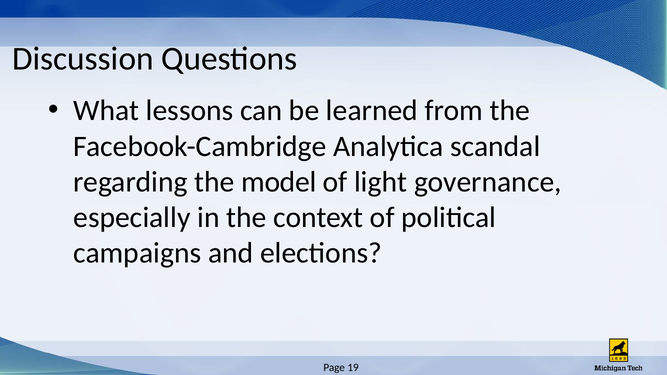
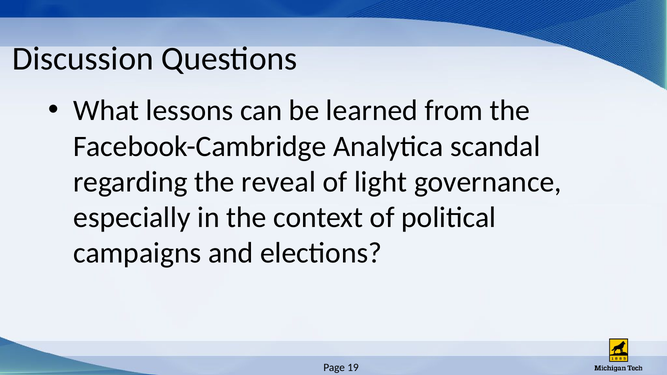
model: model -> reveal (279, 182)
